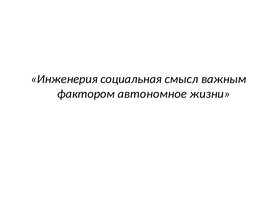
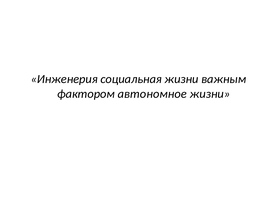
социальная смысл: смысл -> жизни (182, 79)
